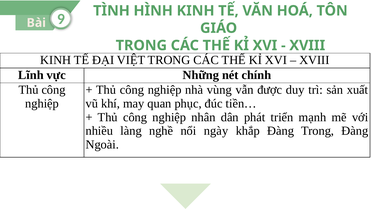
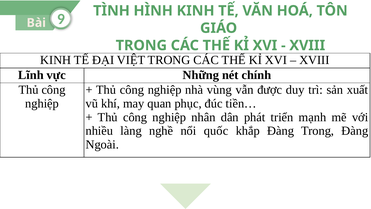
ngày: ngày -> quốc (216, 131)
